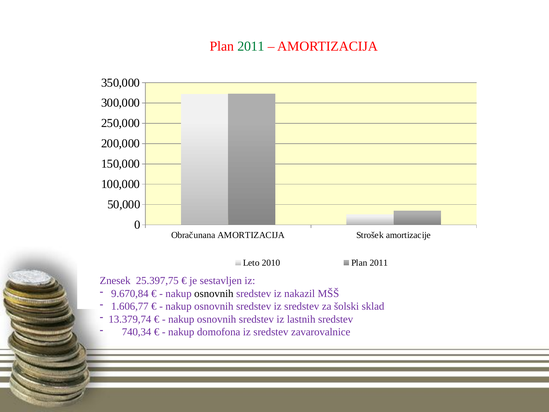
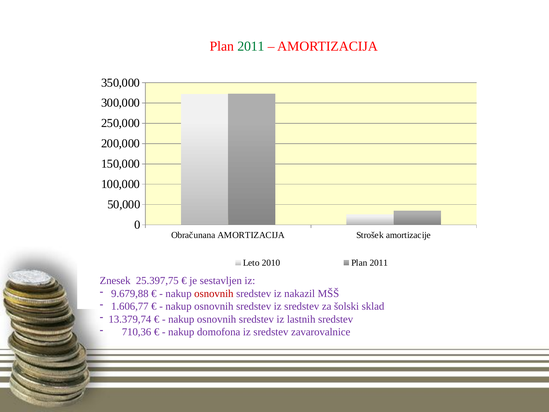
9.670,84: 9.670,84 -> 9.679,88 (130, 293)
osnovnih colour: black -> red (214, 293)
740,34: 740,34 -> 710,36 (137, 332)
